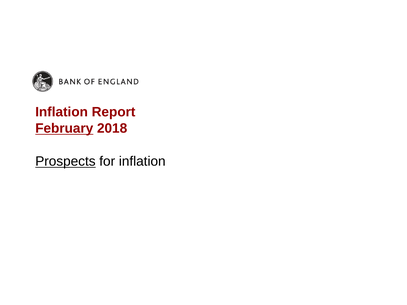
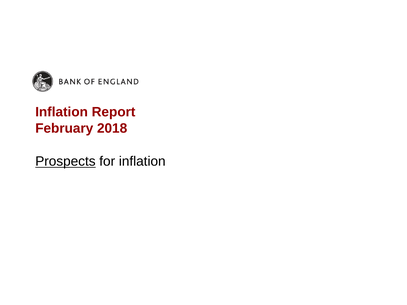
February underline: present -> none (64, 129)
